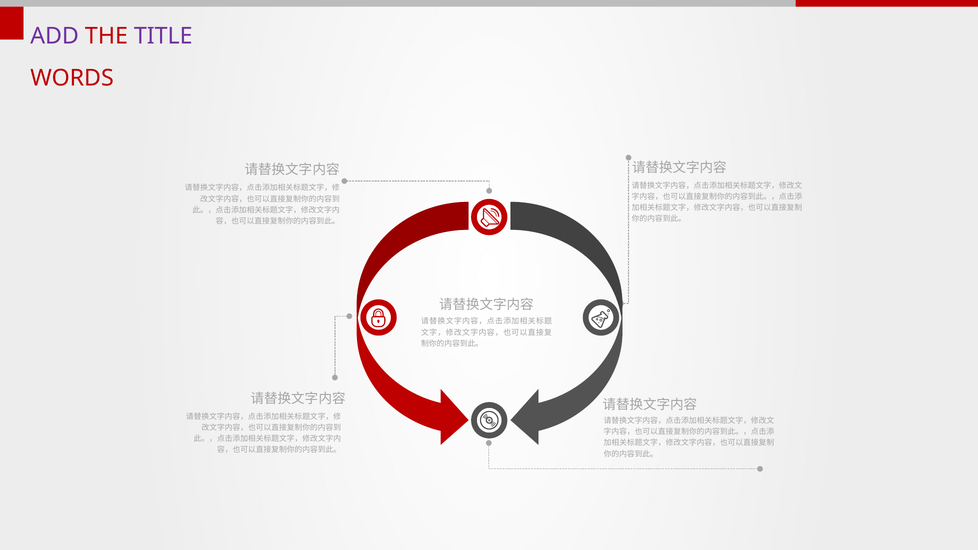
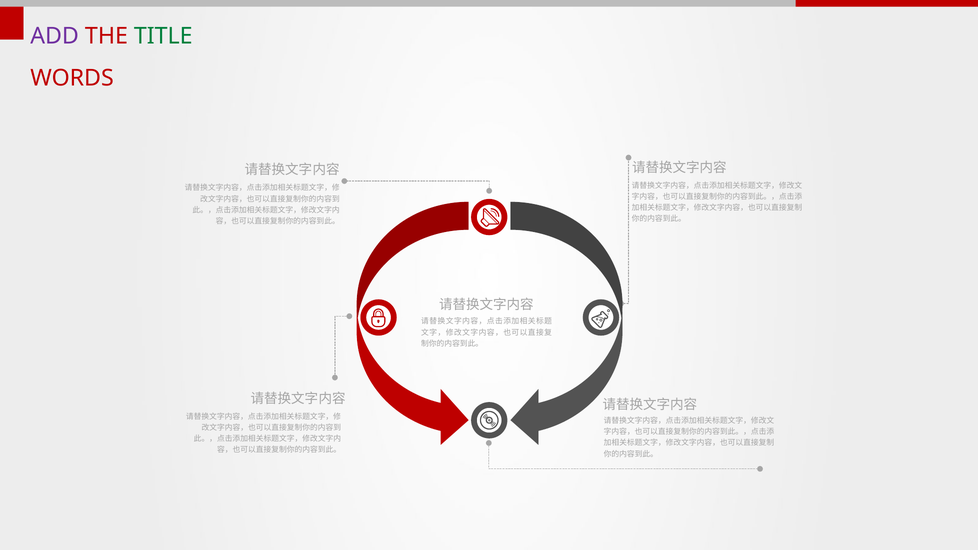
TITLE colour: purple -> green (163, 36)
